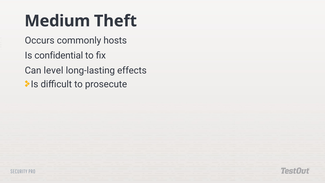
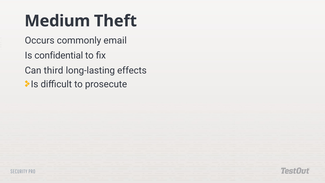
hosts: hosts -> email (115, 40)
level: level -> third (53, 70)
